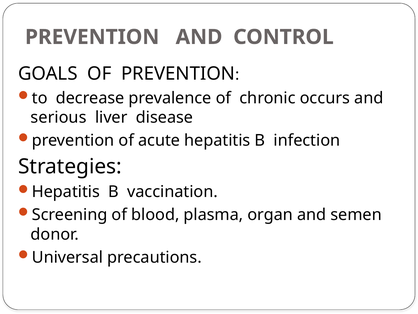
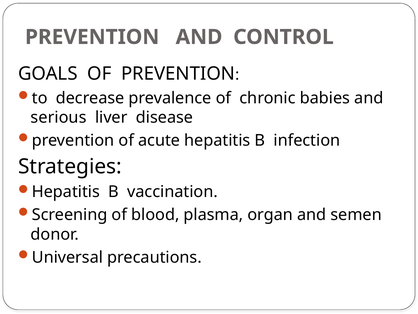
occurs: occurs -> babies (325, 98)
